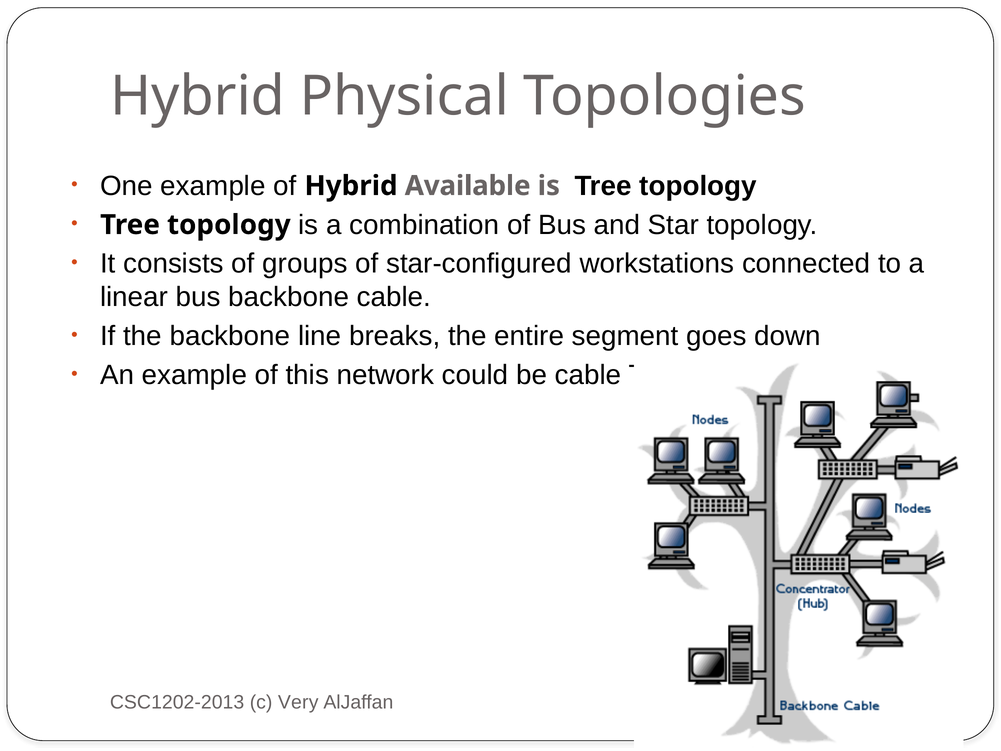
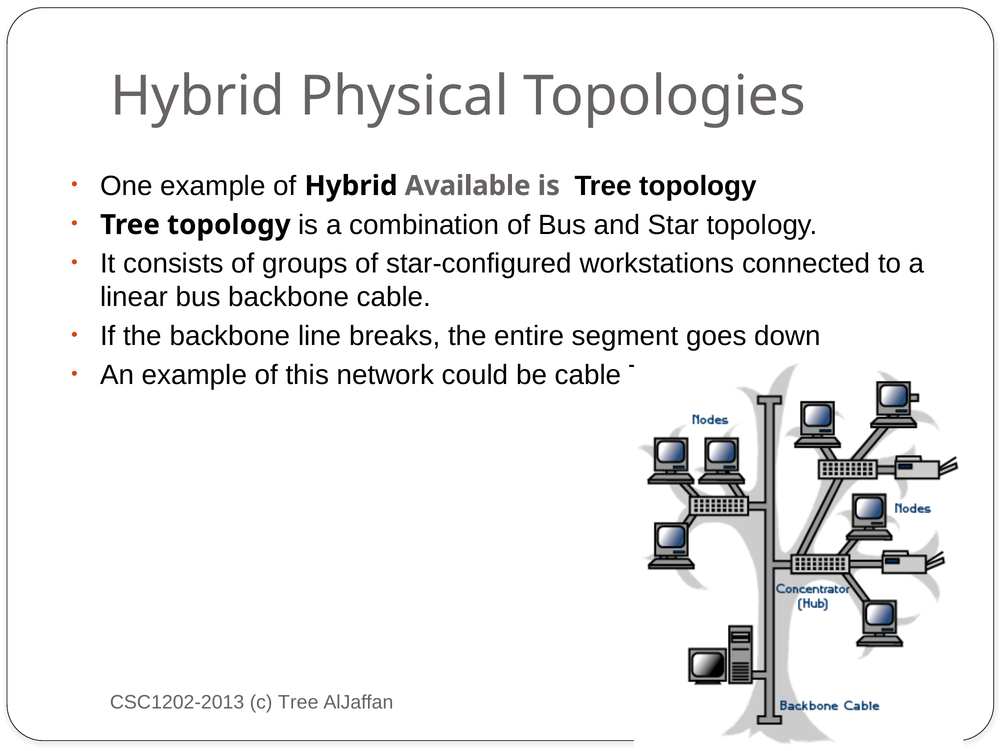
c Very: Very -> Tree (298, 702)
